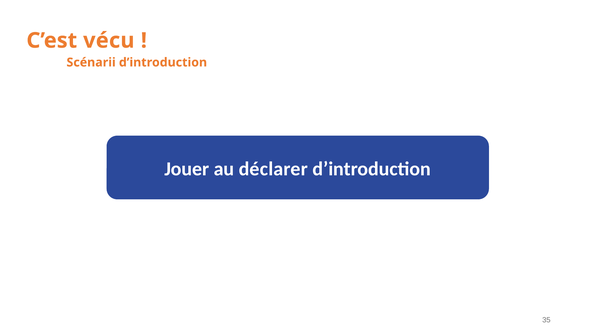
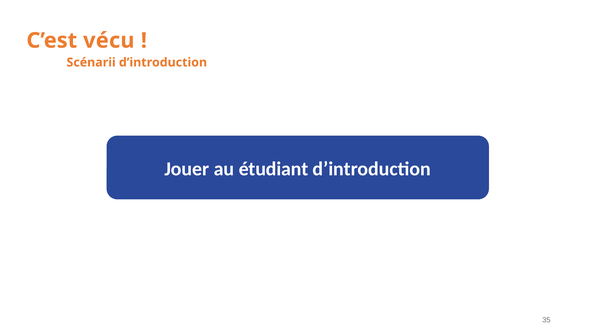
déclarer: déclarer -> étudiant (274, 169)
